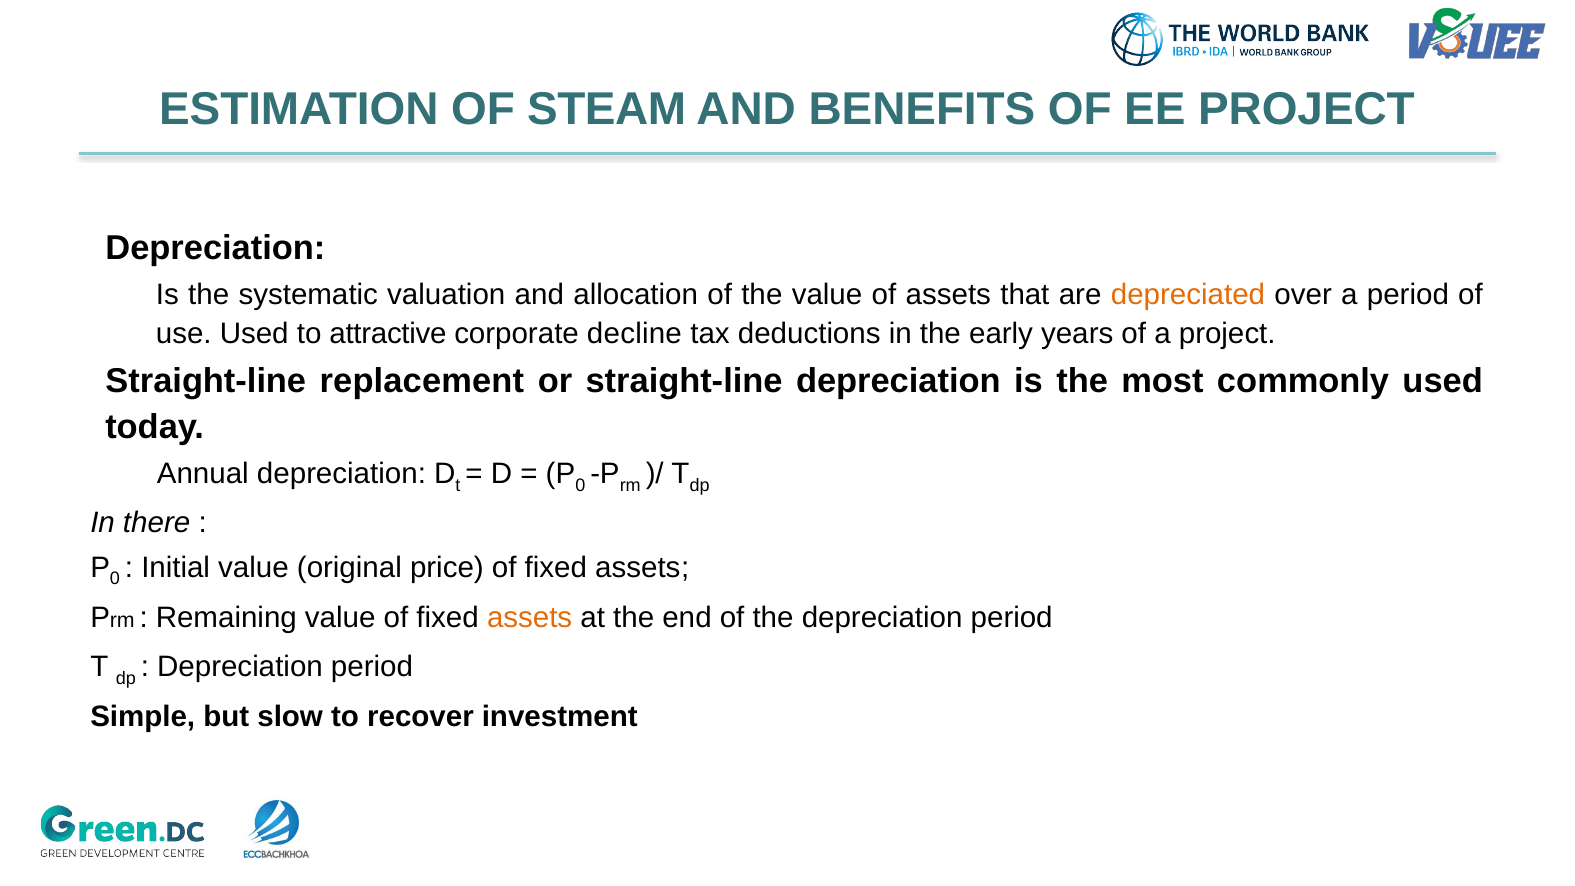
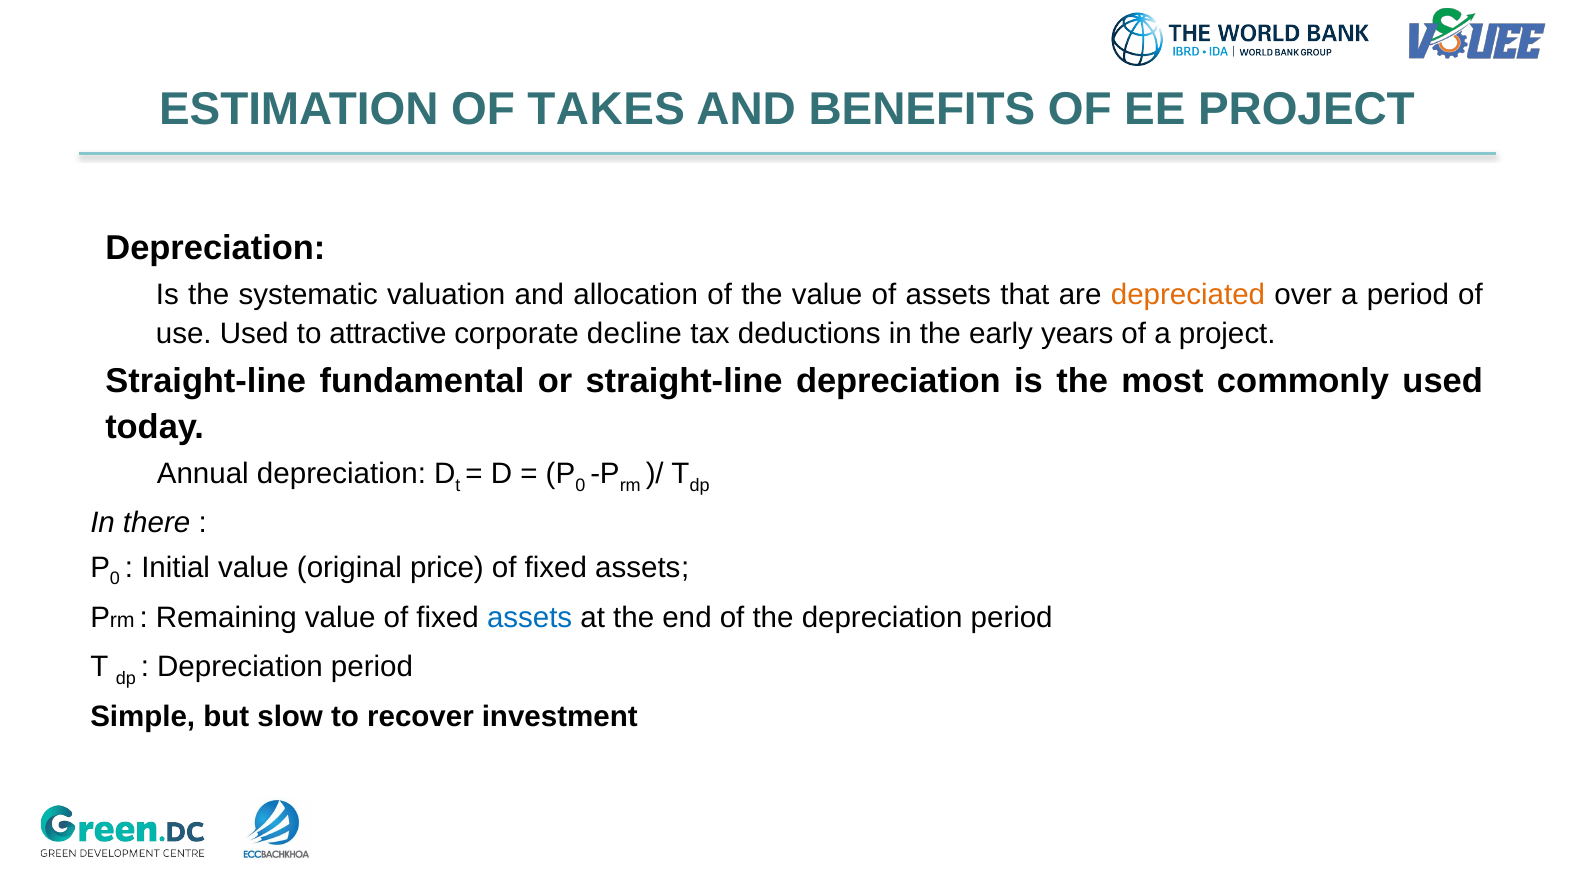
STEAM: STEAM -> TAKES (606, 109)
replacement: replacement -> fundamental (422, 381)
assets colour: orange -> blue (530, 617)
